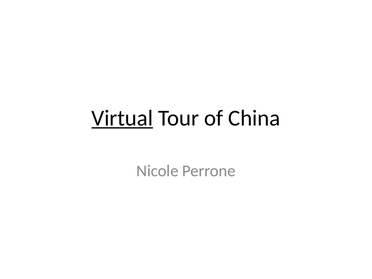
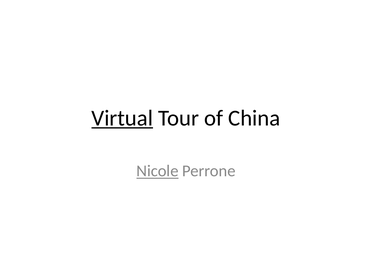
Nicole underline: none -> present (157, 171)
